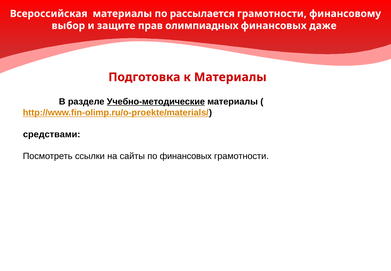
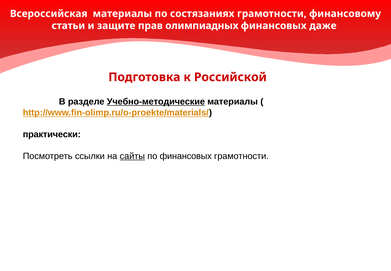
рассылается: рассылается -> состязаниях (202, 14)
выбор: выбор -> статьи (68, 26)
к Материалы: Материалы -> Российской (230, 77)
средствами: средствами -> практически (52, 134)
сайты underline: none -> present (132, 156)
